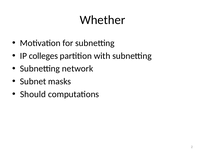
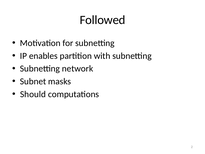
Whether: Whether -> Followed (103, 20)
colleges: colleges -> enables (43, 56)
